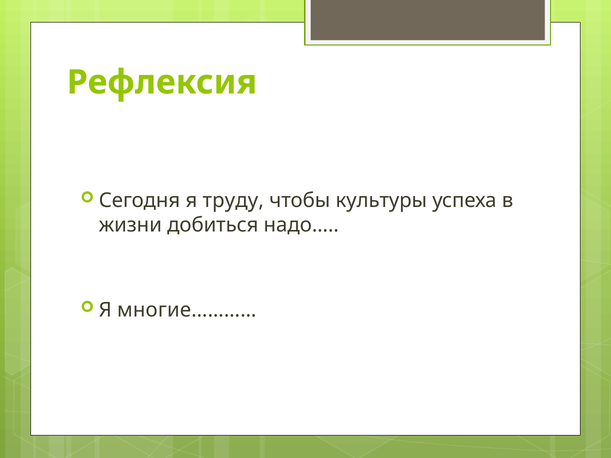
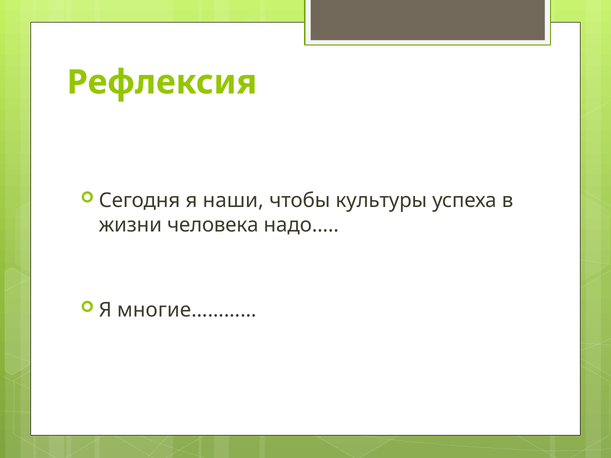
труду: труду -> наши (233, 200)
добиться: добиться -> человека (213, 225)
